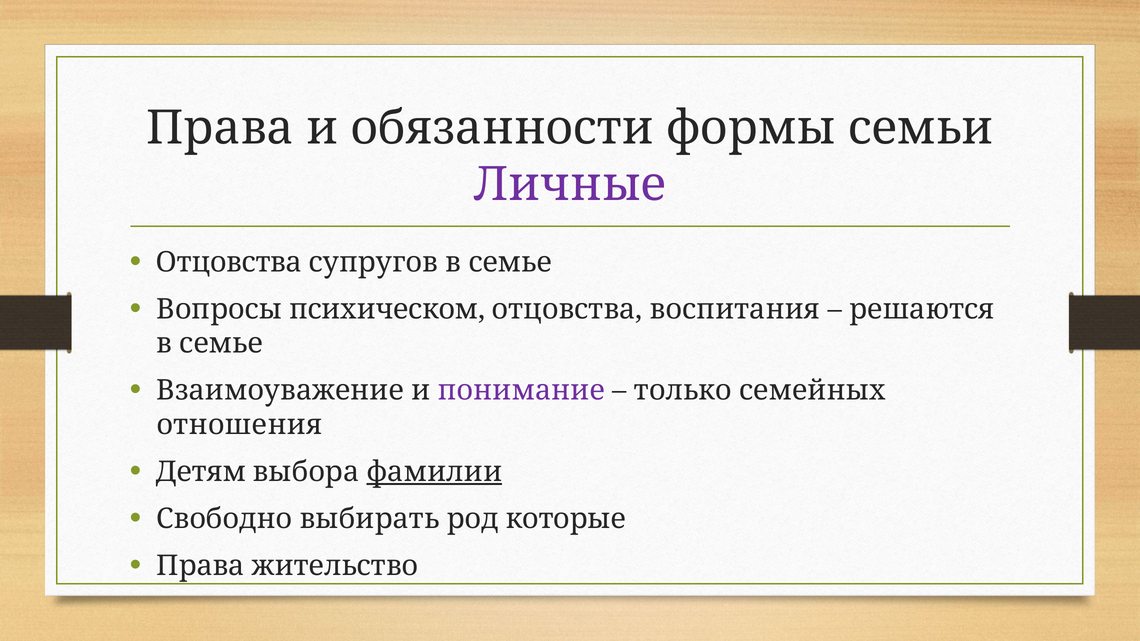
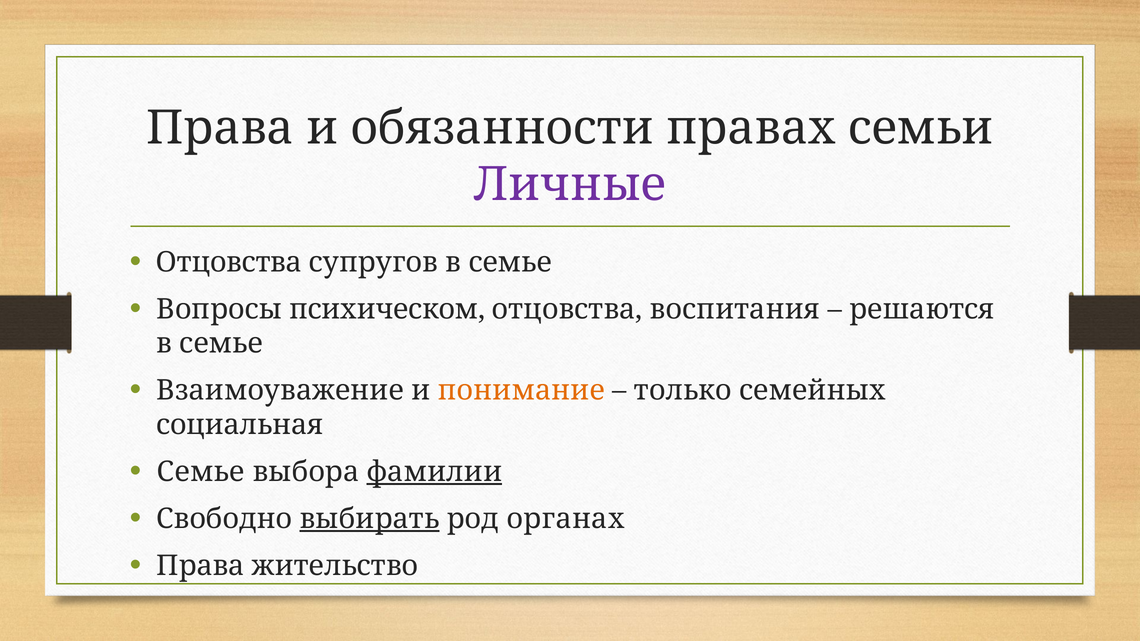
формы: формы -> правах (751, 128)
понимание colour: purple -> orange (521, 391)
отношения: отношения -> социальная (240, 425)
Детям: Детям -> Семье (201, 472)
выбирать underline: none -> present (369, 519)
которые: которые -> органах (566, 519)
